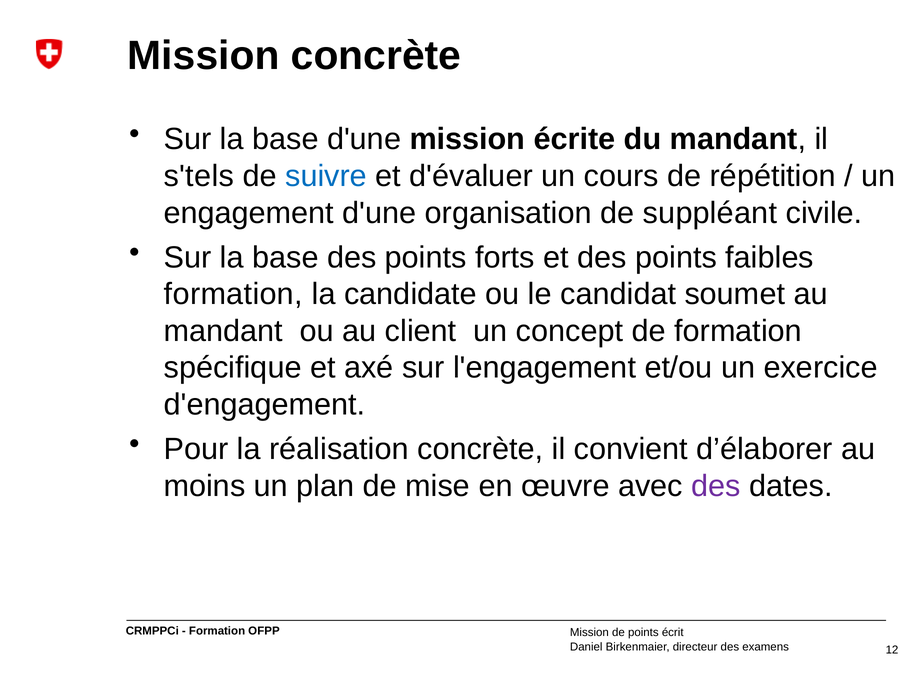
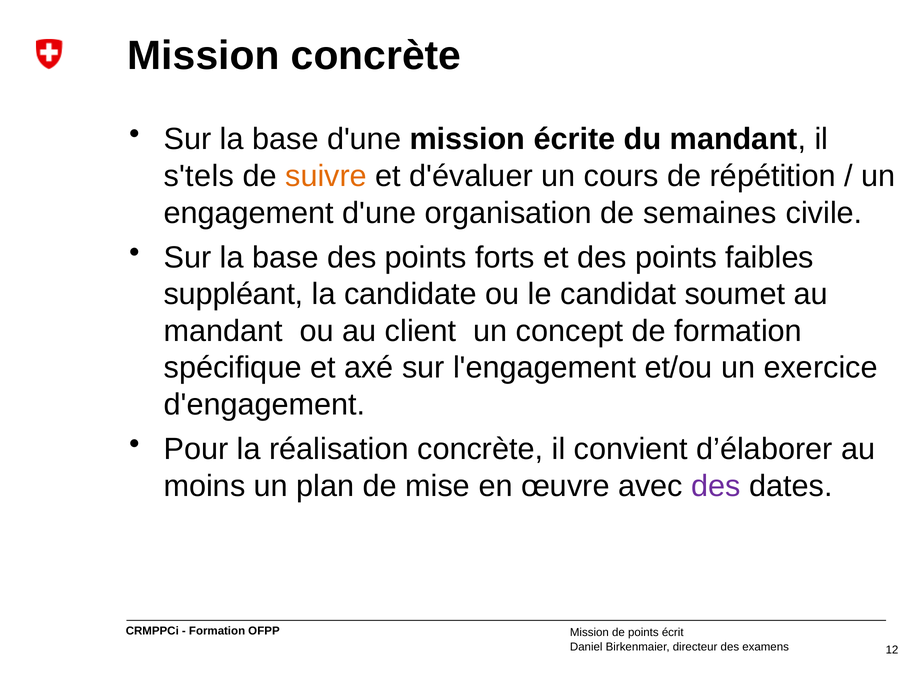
suivre colour: blue -> orange (326, 176)
suppléant: suppléant -> semaines (710, 213)
formation: formation -> suppléant (234, 294)
